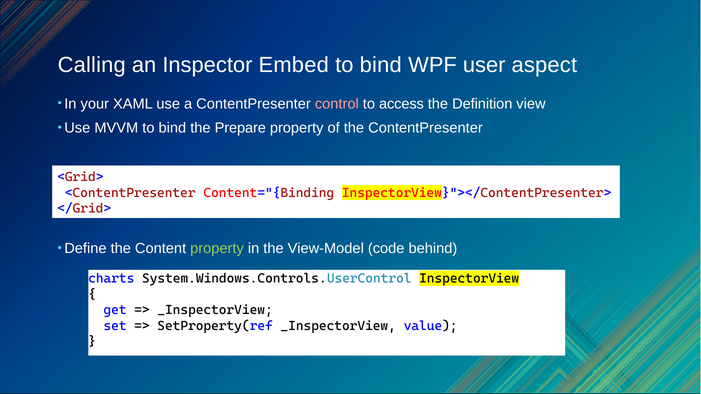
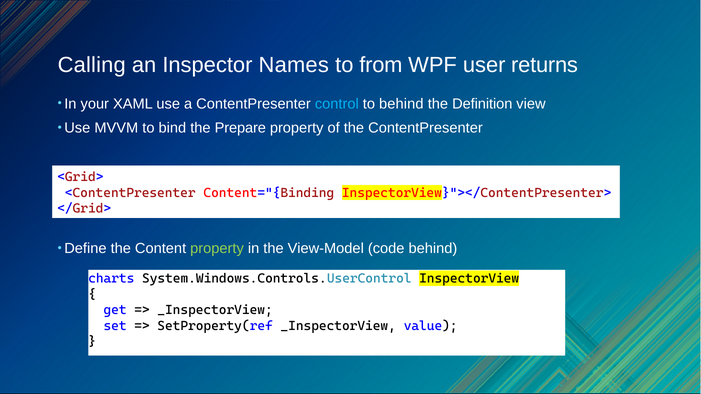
Embed: Embed -> Names (294, 65)
bind: bind -> from (381, 65)
aspect: aspect -> returns (545, 65)
control colour: pink -> light blue (337, 104)
to access: access -> behind (401, 104)
